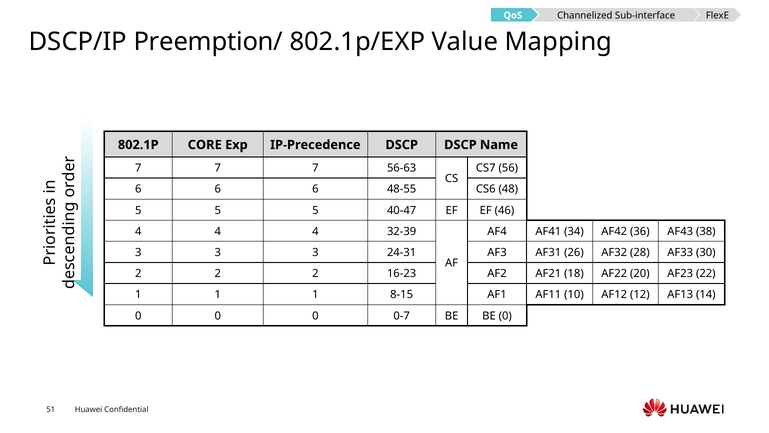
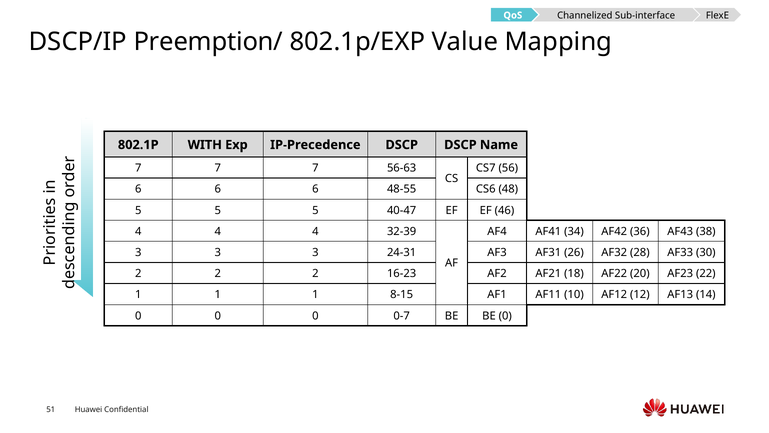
CORE: CORE -> WITH (205, 145)
